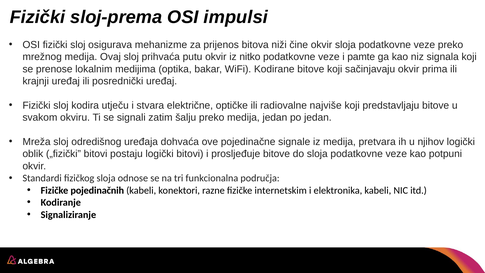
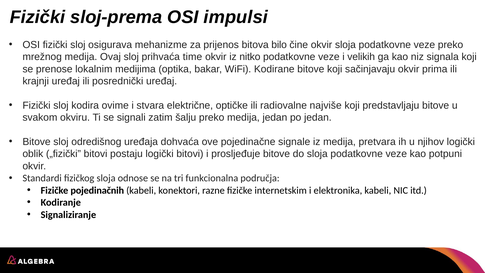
niži: niži -> bilo (279, 45)
putu: putu -> time (192, 57)
pamte: pamte -> velikih (361, 57)
utječu: utječu -> ovime (115, 105)
Mreža: Mreža -> Bitove (37, 142)
